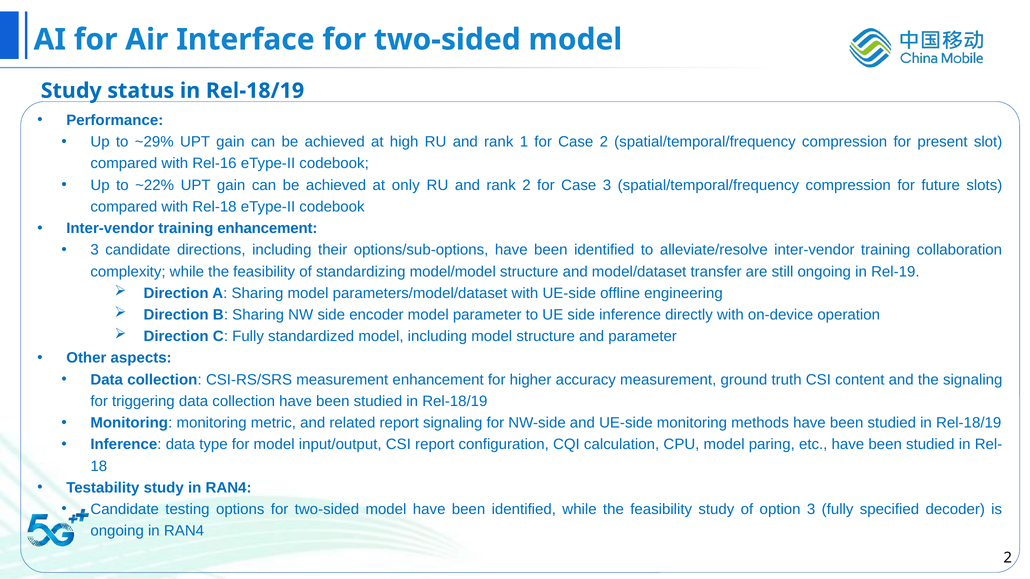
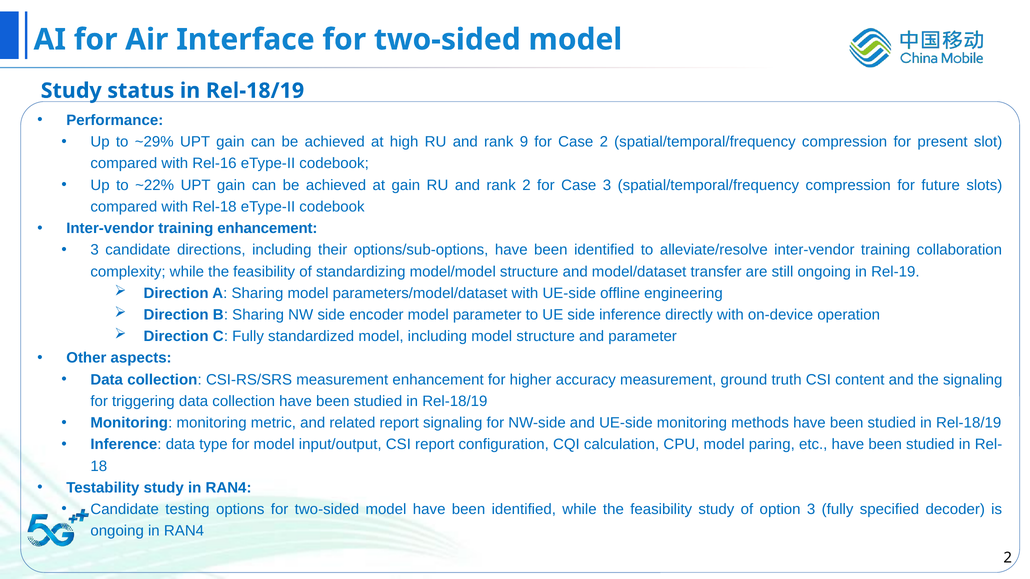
1: 1 -> 9 (524, 142)
at only: only -> gain (406, 185)
